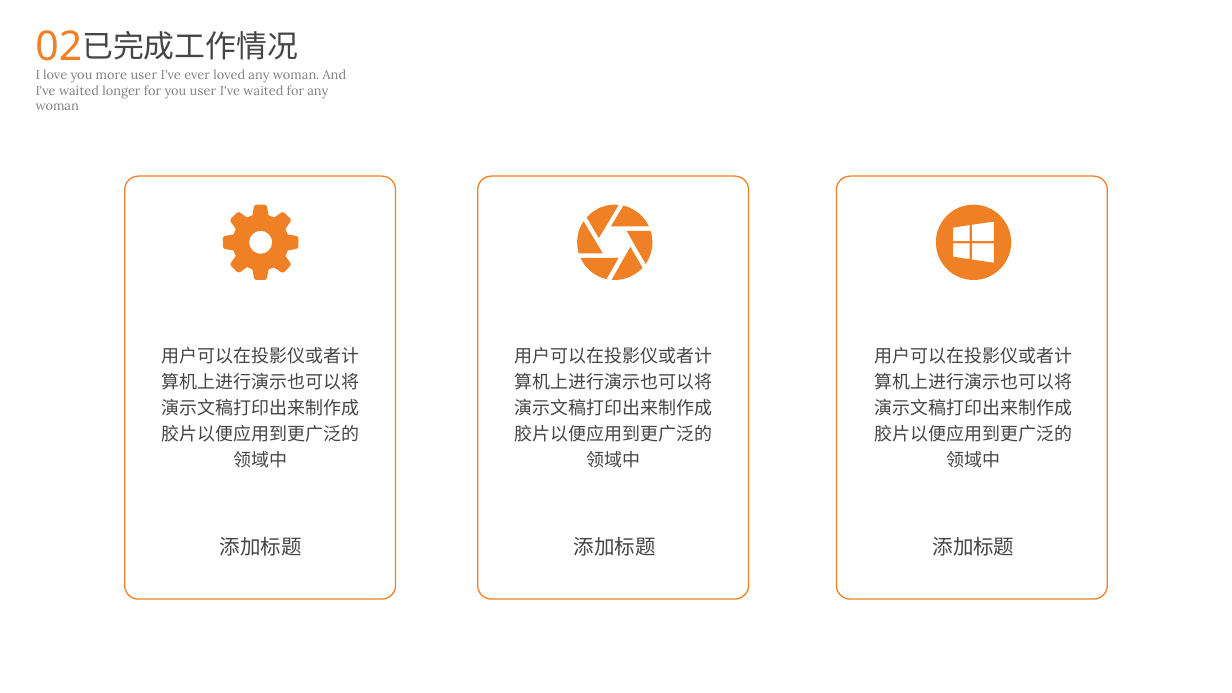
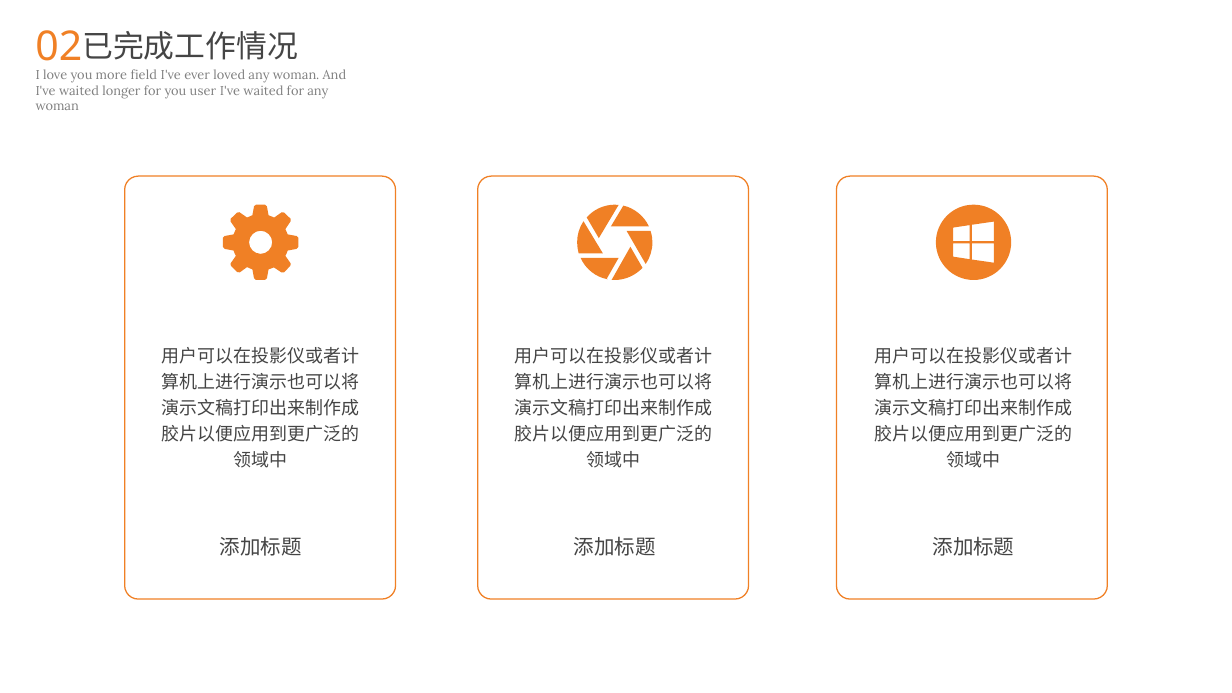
more user: user -> field (144, 76)
